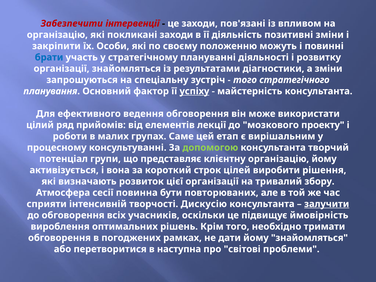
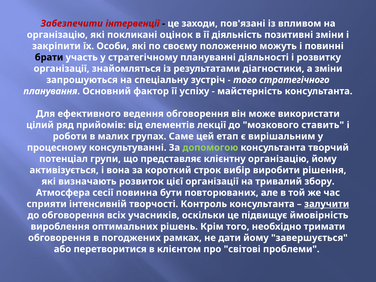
покликані заходи: заходи -> оцінок (176, 35)
брати colour: blue -> black (49, 57)
успіху underline: present -> none (194, 91)
проекту: проекту -> ставить (323, 125)
цілей: цілей -> вибір (237, 170)
Дискусію: Дискусію -> Контроль (204, 204)
йому знайомляться: знайомляться -> завершується (309, 238)
наступна: наступна -> клієнтом (179, 249)
